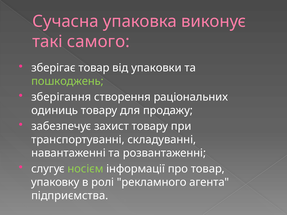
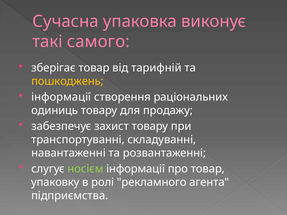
упаковки: упаковки -> тарифній (156, 68)
пошкоджень colour: light green -> yellow (67, 81)
зберігання: зберігання -> інформації (61, 97)
